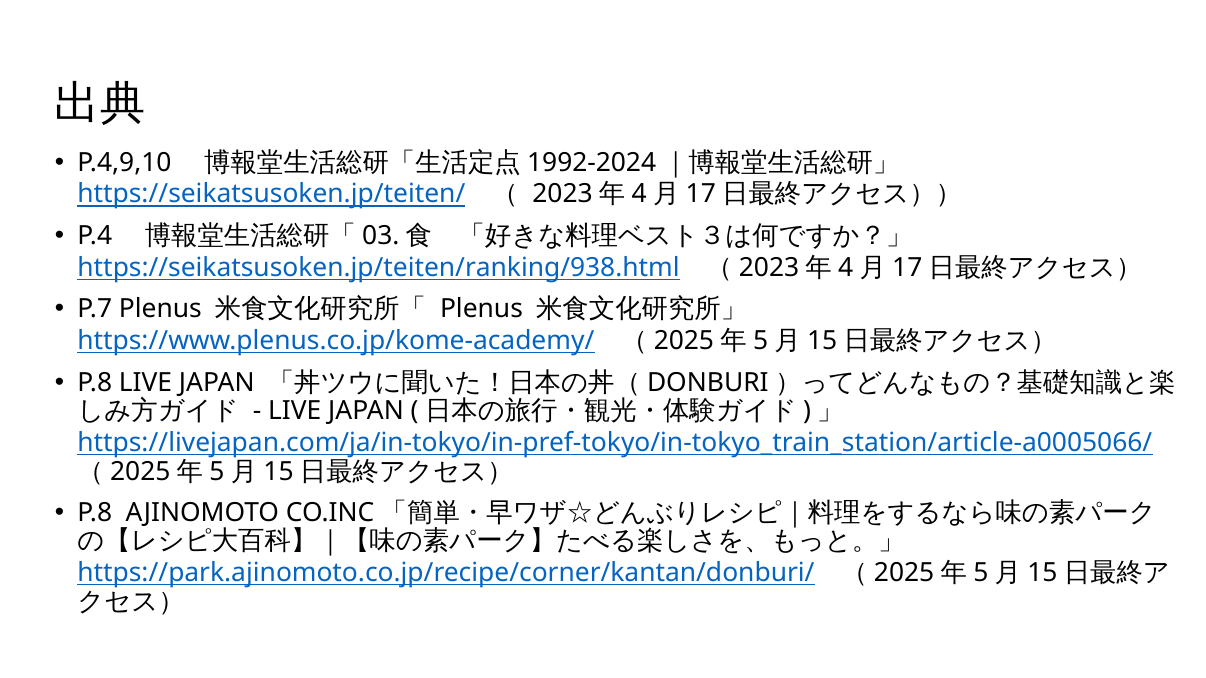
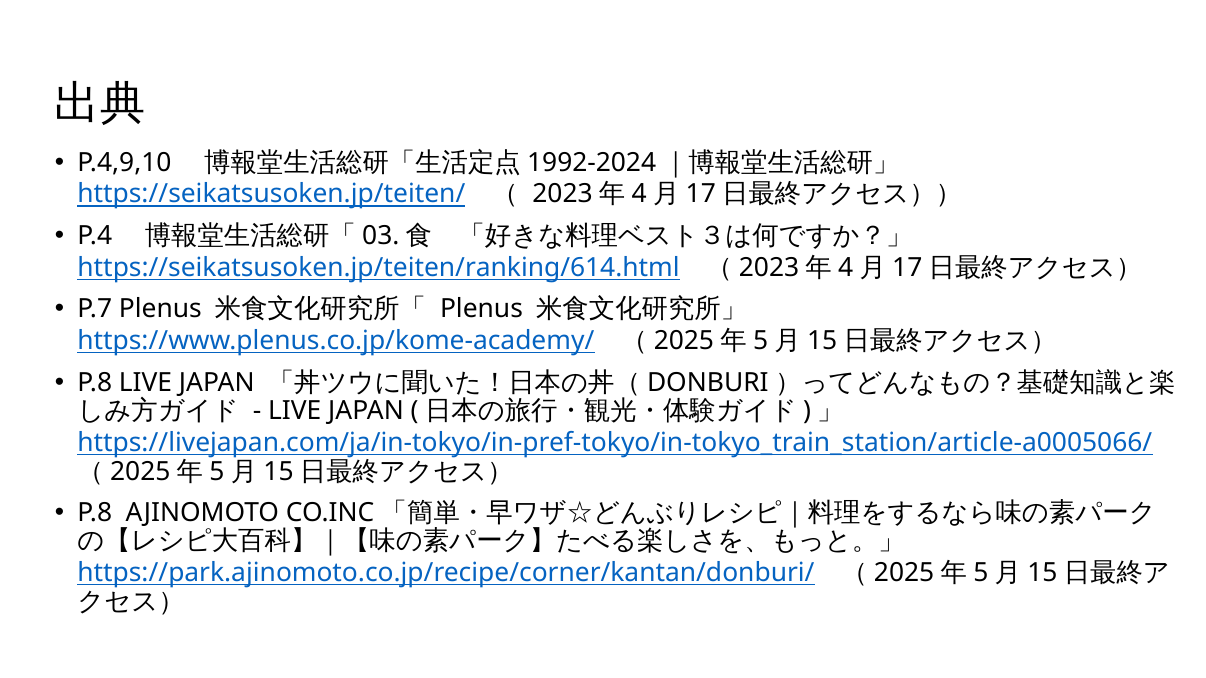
https://seikatsusoken.jp/teiten/ranking/938.html: https://seikatsusoken.jp/teiten/ranking/938.html -> https://seikatsusoken.jp/teiten/ranking/614.html (379, 268)
